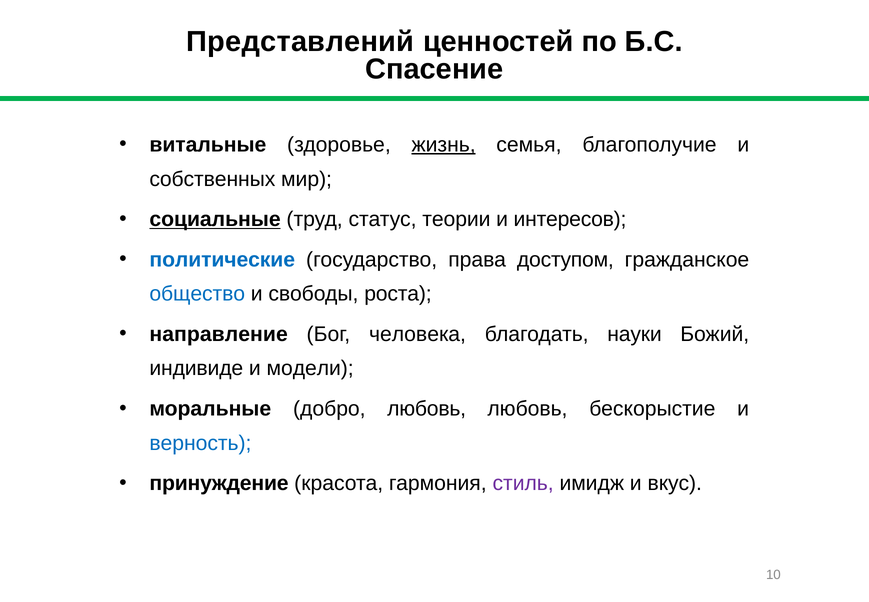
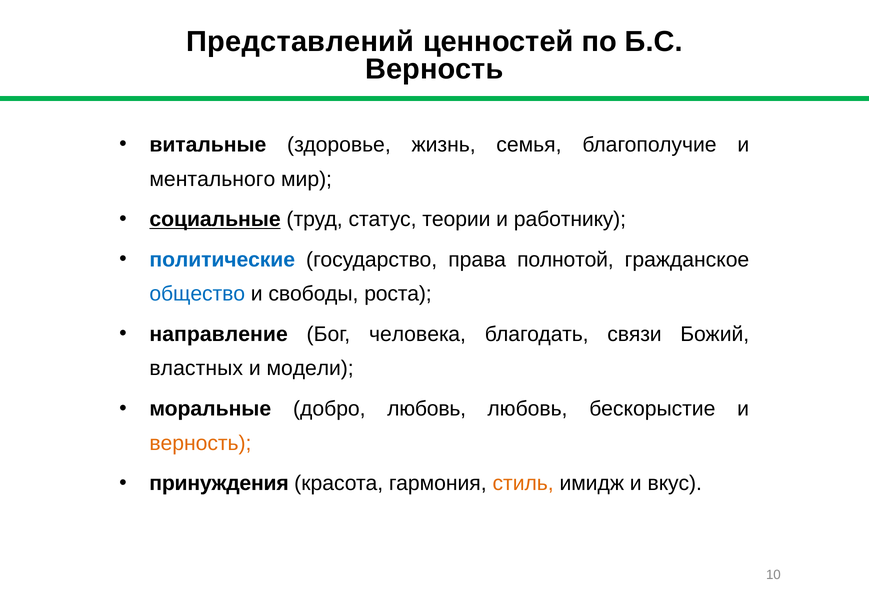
Спасение: Спасение -> Верность (434, 69)
жизнь underline: present -> none (444, 145)
собственных: собственных -> ментального (212, 179)
интересов: интересов -> работнику (570, 219)
доступом: доступом -> полнотой (565, 259)
науки: науки -> связи (634, 334)
индивиде: индивиде -> властных (196, 368)
верность colour: blue -> orange (200, 443)
принуждение: принуждение -> принуждения (219, 483)
стиль colour: purple -> orange (523, 483)
